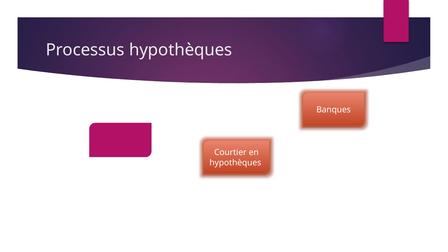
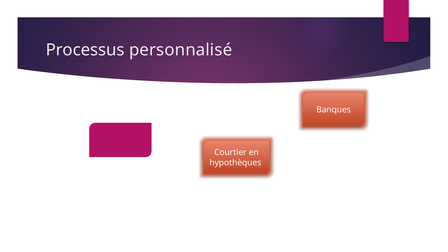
Processus hypothèques: hypothèques -> personnalisé (181, 50)
